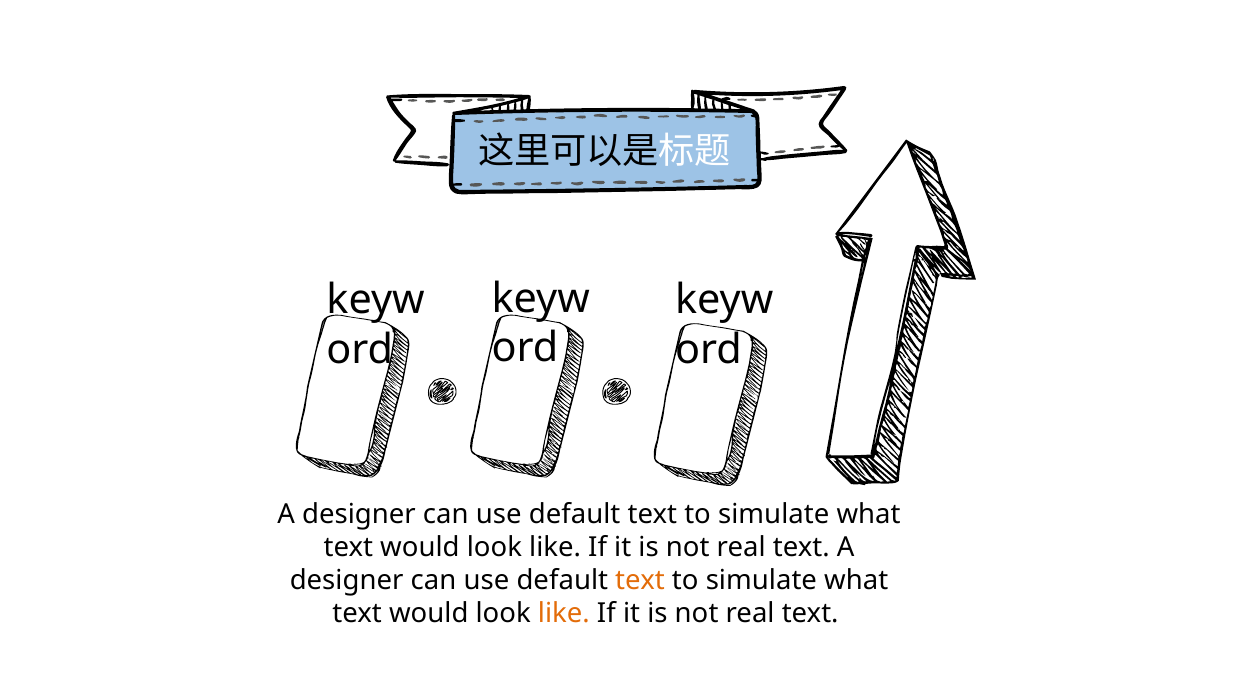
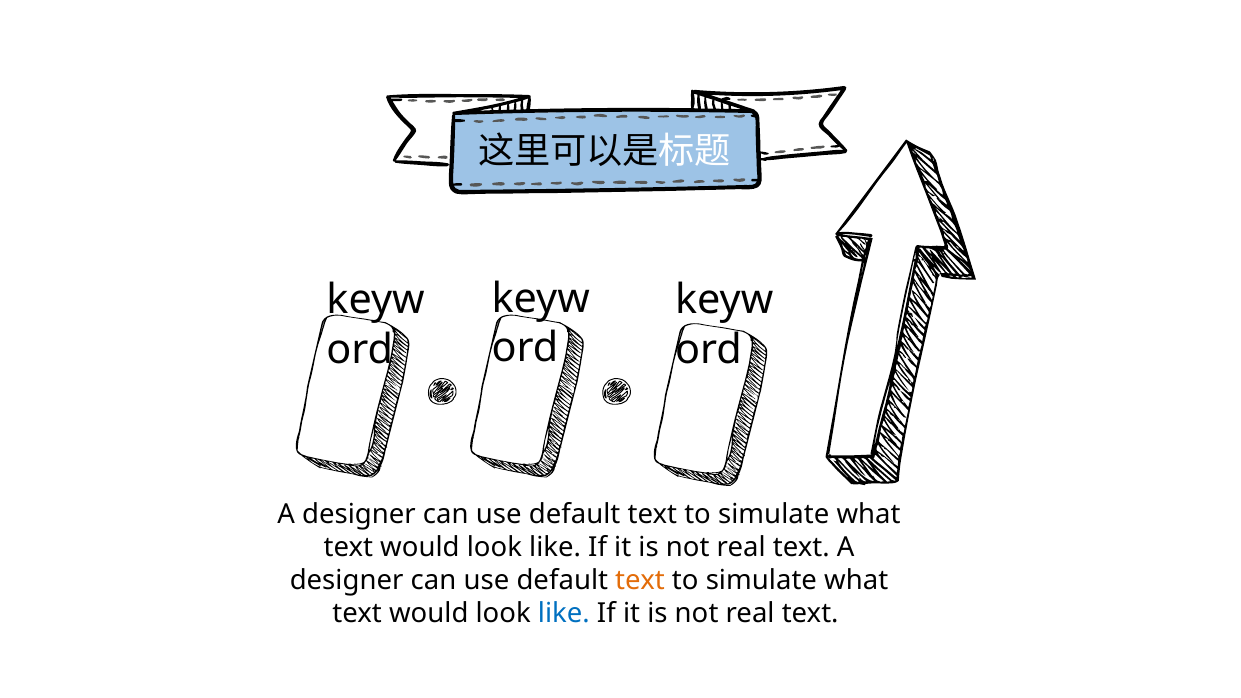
like colour: orange -> blue (564, 614)
